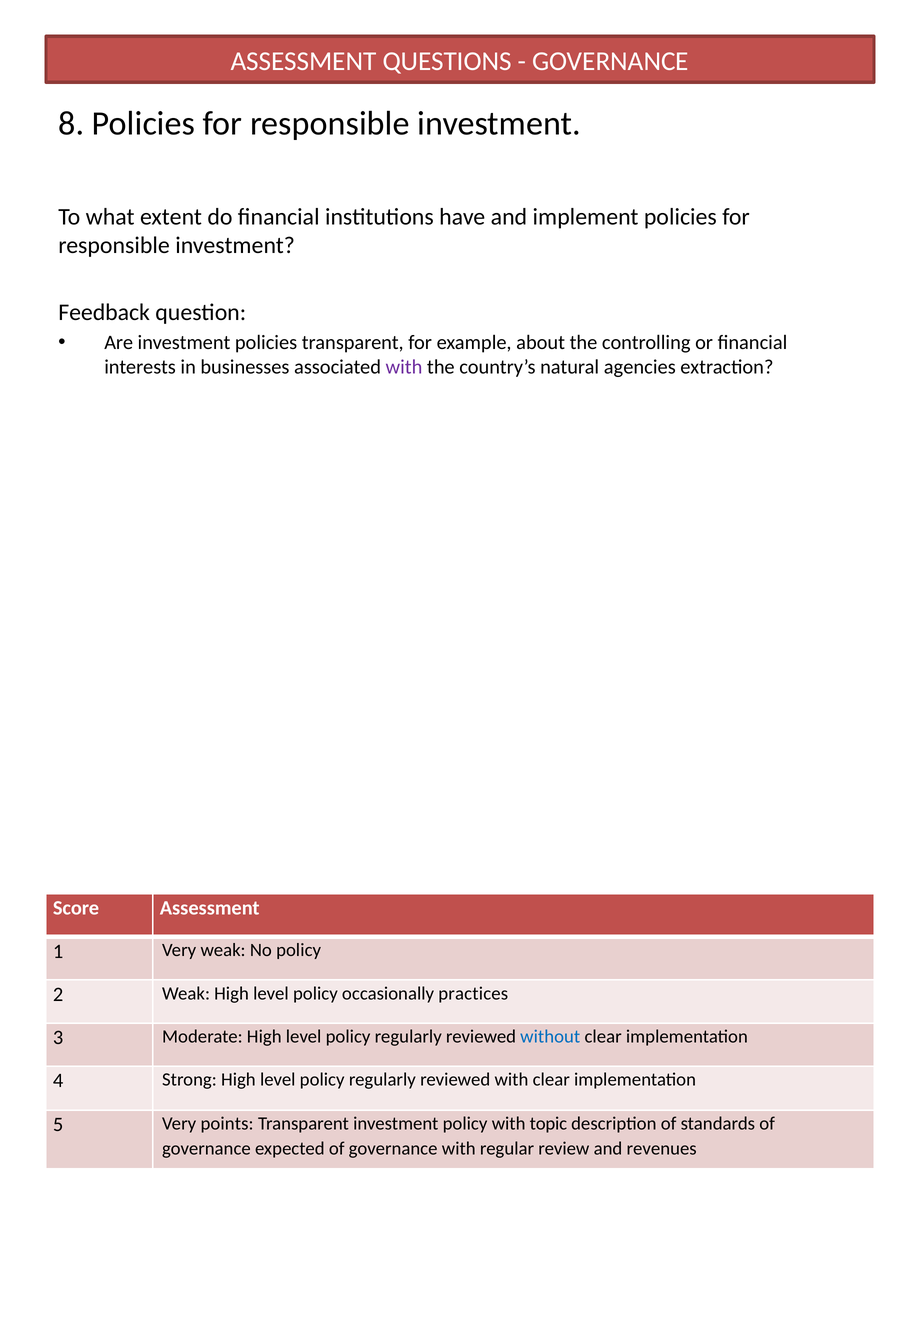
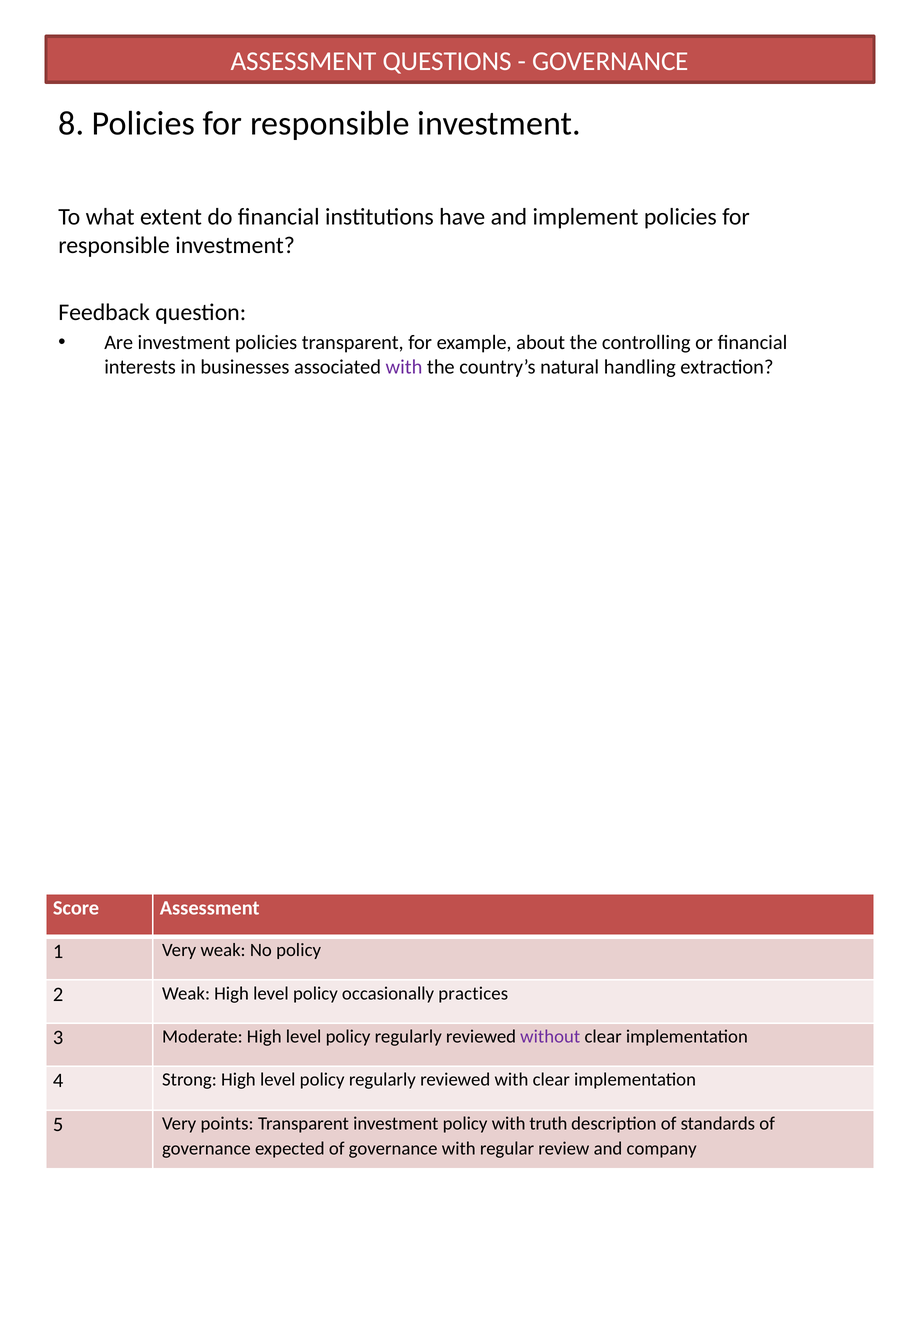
agencies: agencies -> handling (640, 367)
without colour: blue -> purple (550, 1036)
topic: topic -> truth (548, 1124)
revenues: revenues -> company (662, 1148)
